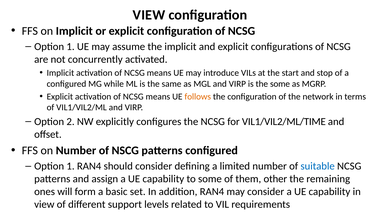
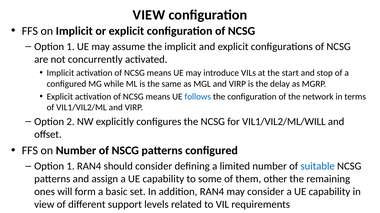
the some: some -> delay (280, 84)
follows colour: orange -> blue (198, 97)
VIL1/VIL2/ML/TIME: VIL1/VIL2/ML/TIME -> VIL1/VIL2/ML/WILL (284, 122)
